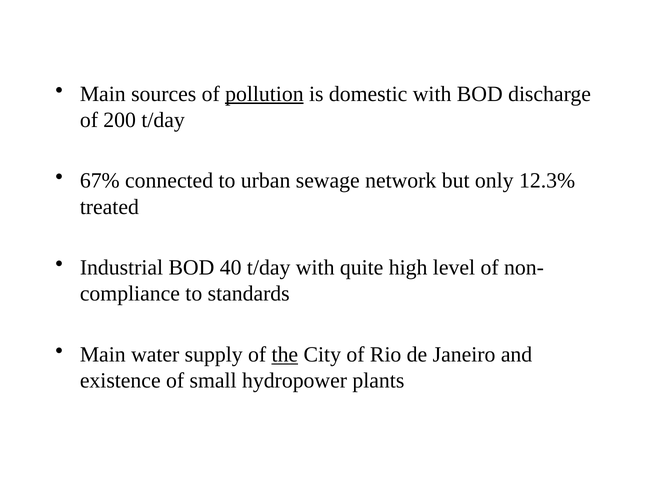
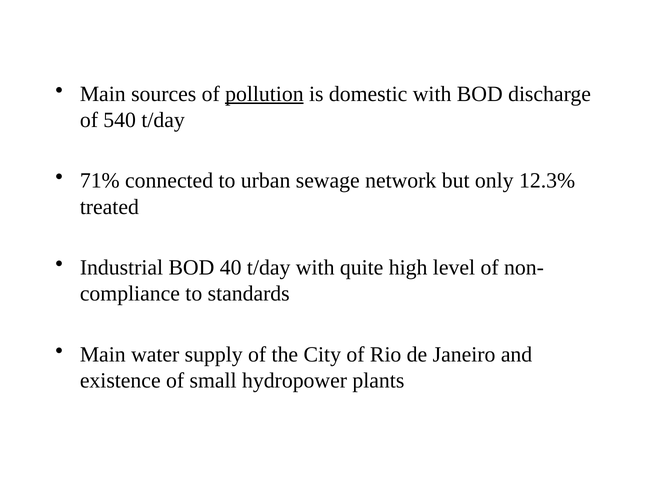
200: 200 -> 540 (120, 120)
67%: 67% -> 71% (100, 181)
the underline: present -> none (285, 355)
